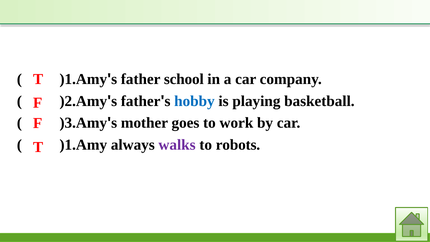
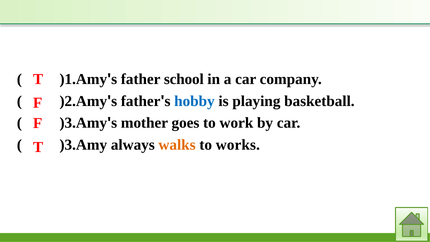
)1.Amy: )1.Amy -> )3.Amy (83, 145)
walks colour: purple -> orange (177, 145)
robots: robots -> works (238, 145)
